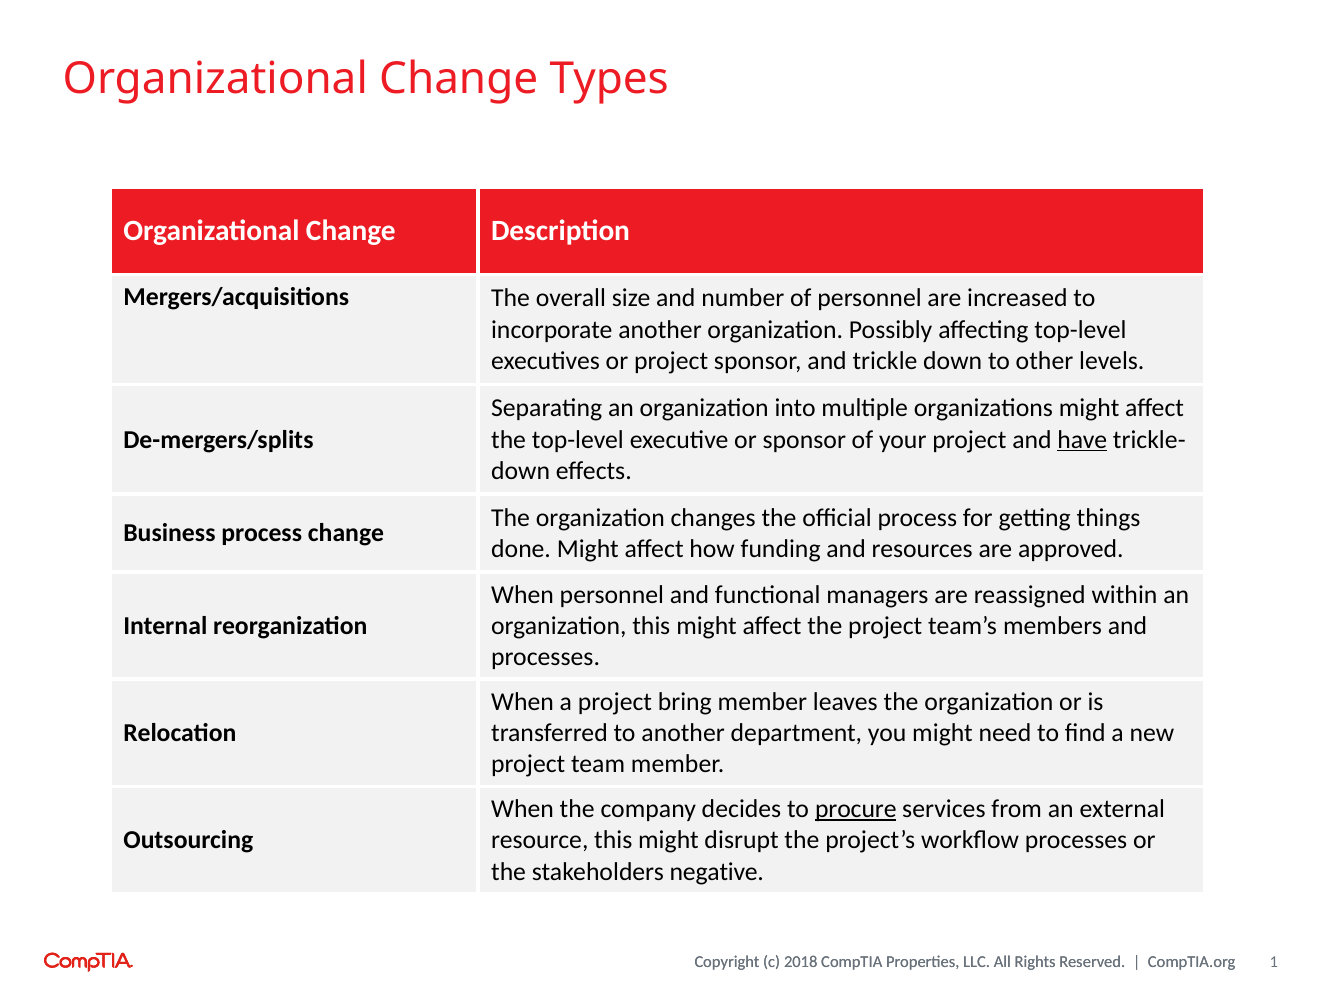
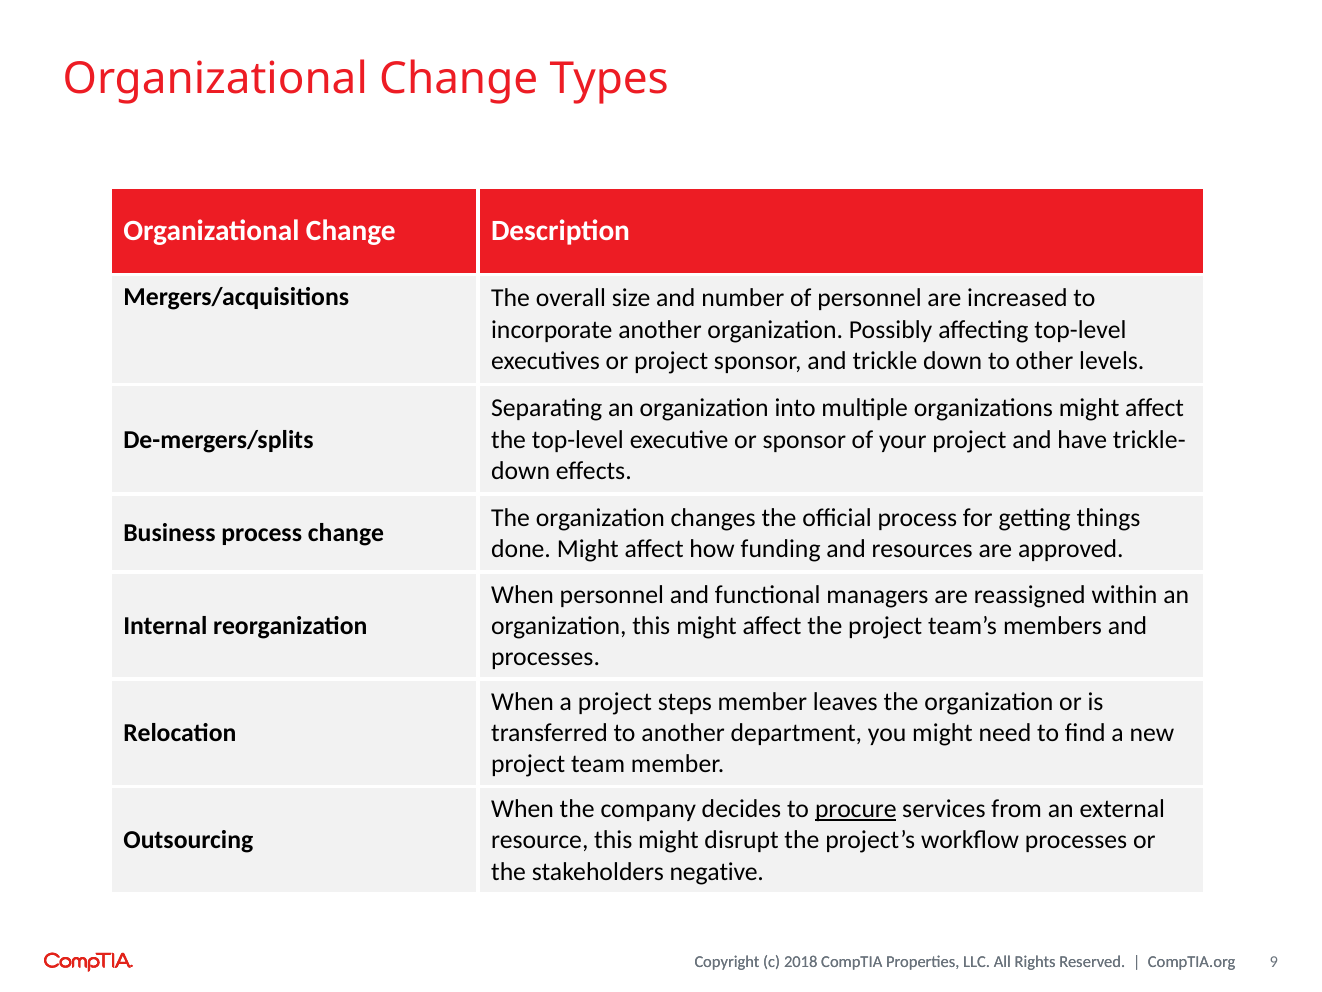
have underline: present -> none (1082, 439)
bring: bring -> steps (685, 701)
1: 1 -> 9 (1274, 962)
